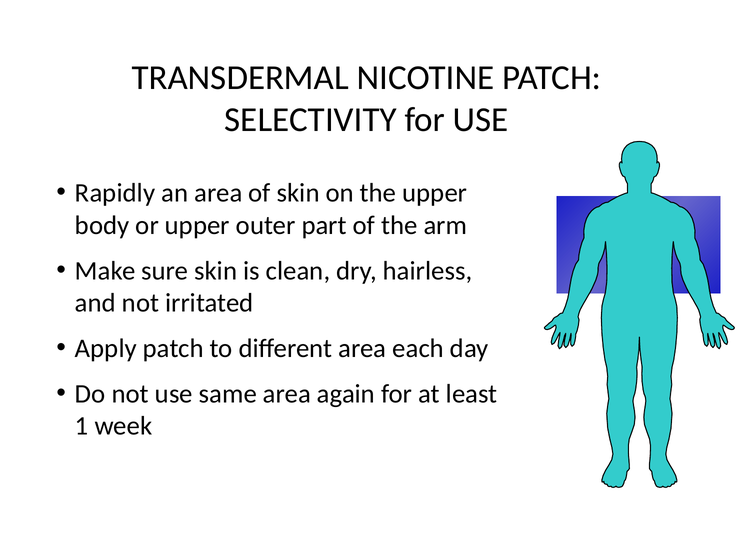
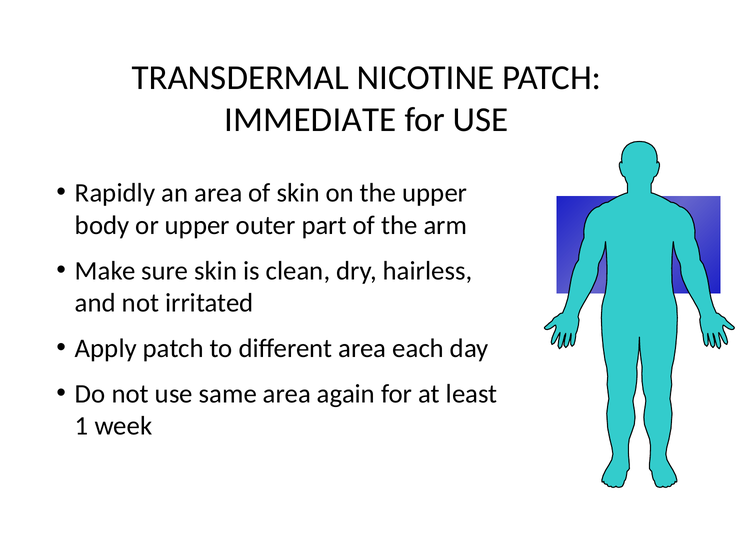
SELECTIVITY: SELECTIVITY -> IMMEDIATE (310, 120)
